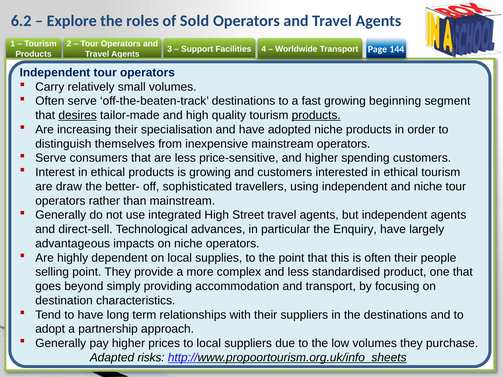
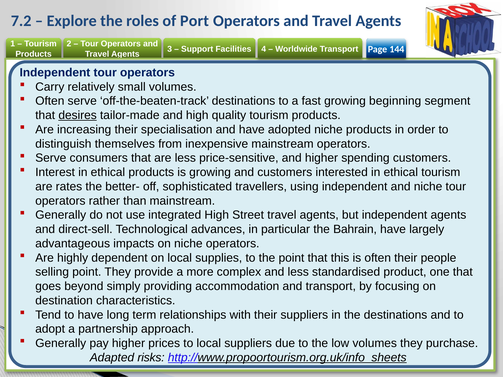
6.2: 6.2 -> 7.2 (21, 21)
Sold: Sold -> Port (195, 21)
products underline: present -> none (316, 115)
draw: draw -> rates (69, 187)
Enquiry: Enquiry -> Bahrain (355, 229)
